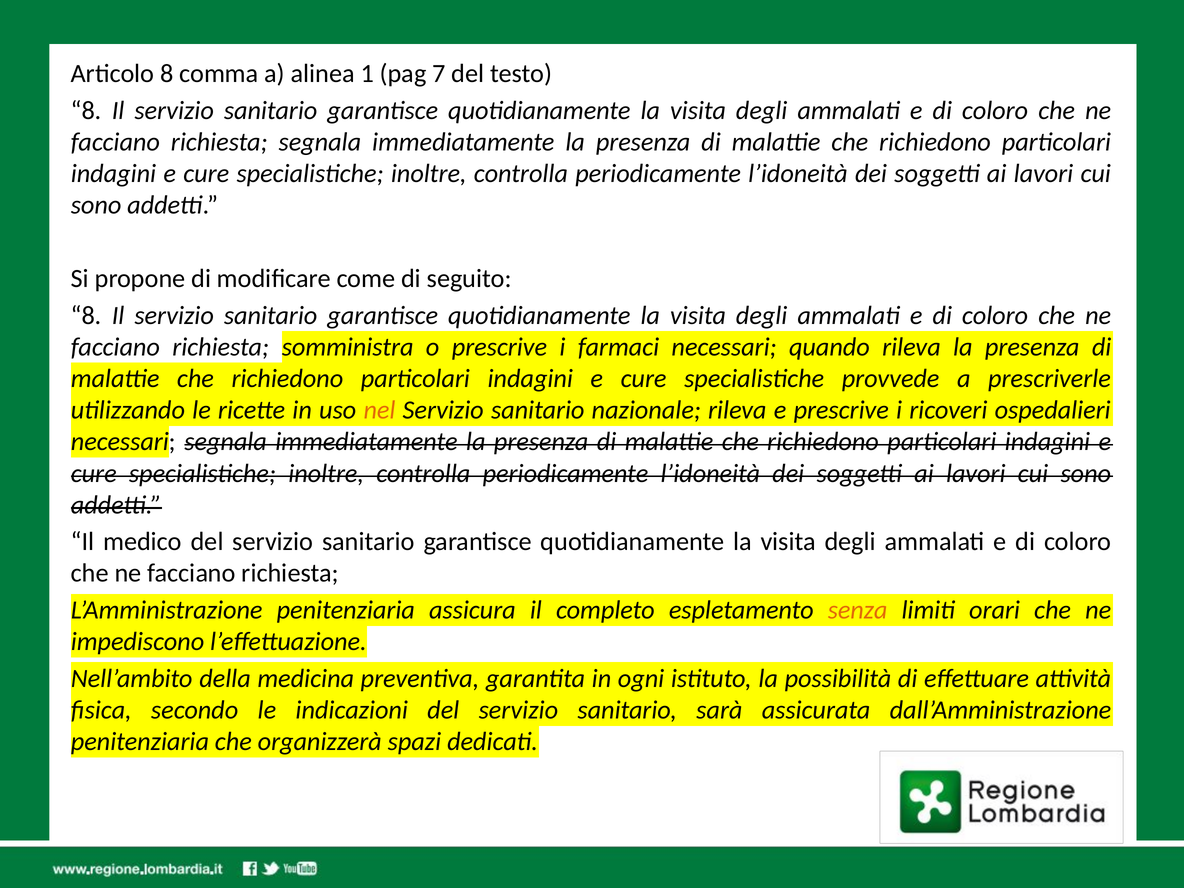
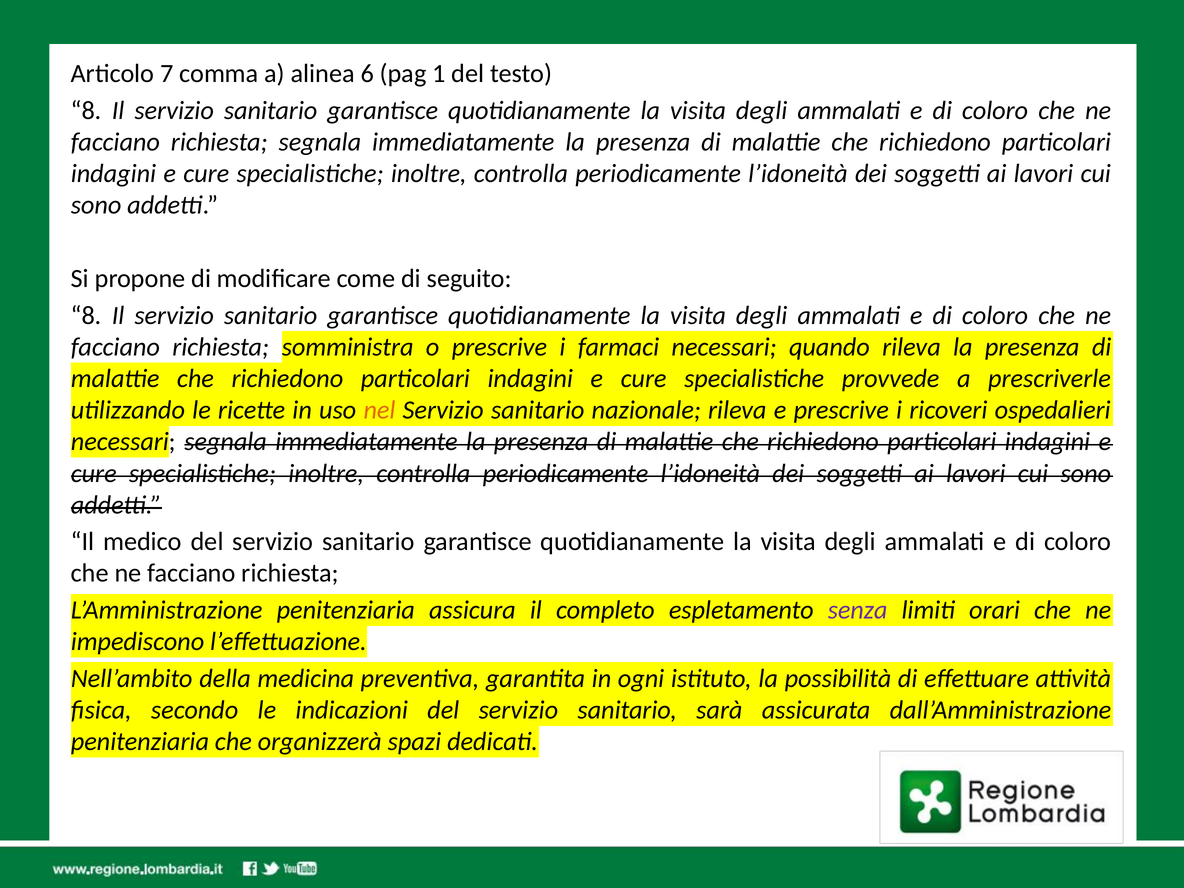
Articolo 8: 8 -> 7 (167, 74)
1: 1 -> 6 (367, 74)
7: 7 -> 1 (439, 74)
senza colour: orange -> purple (858, 610)
